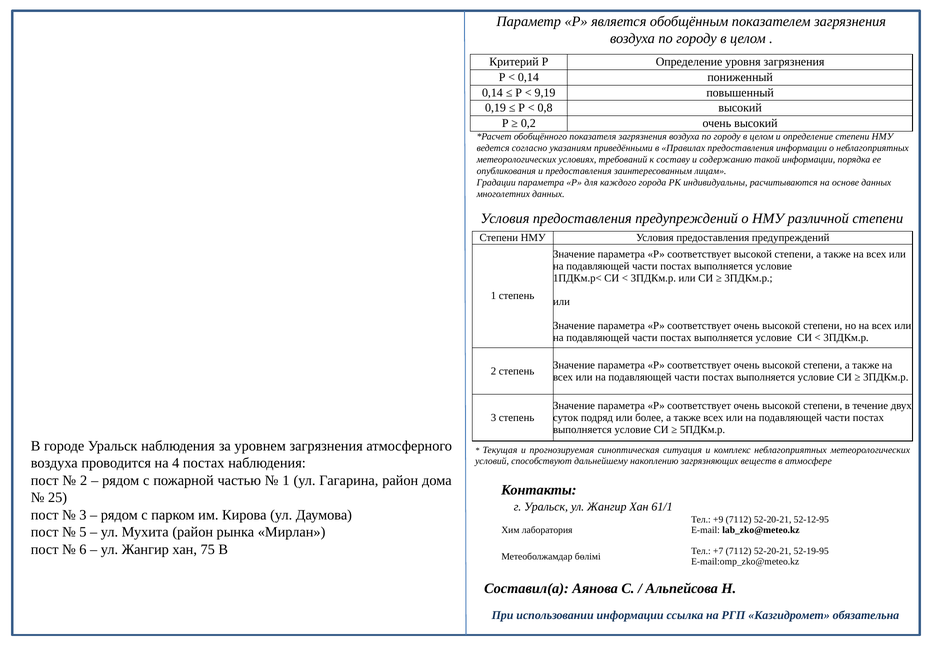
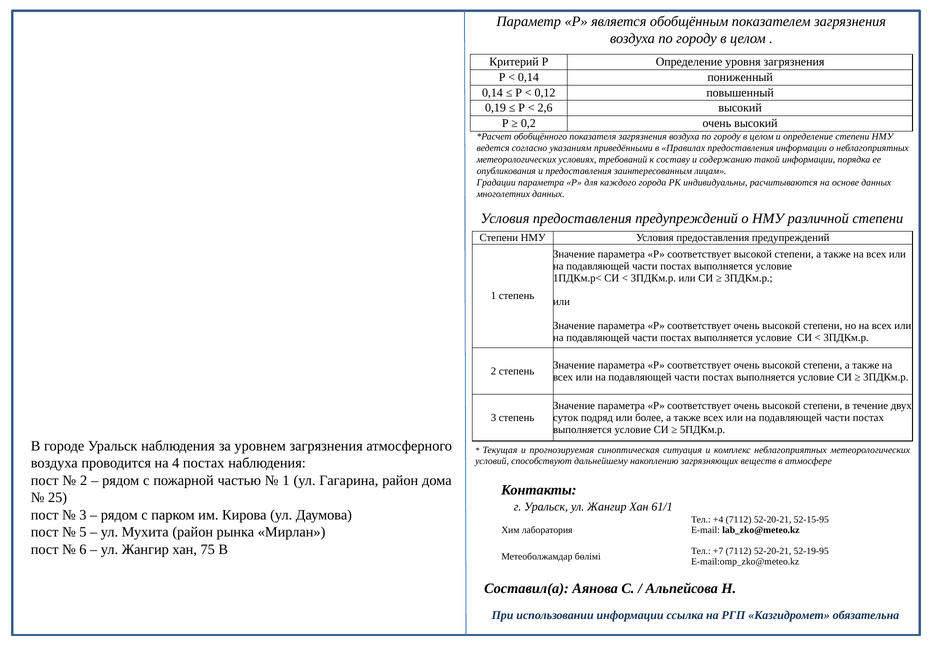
9,19: 9,19 -> 0,12 (545, 93)
0,8: 0,8 -> 2,6 (545, 108)
+9: +9 -> +4 (718, 519)
52-12-95: 52-12-95 -> 52-15-95 (811, 519)
